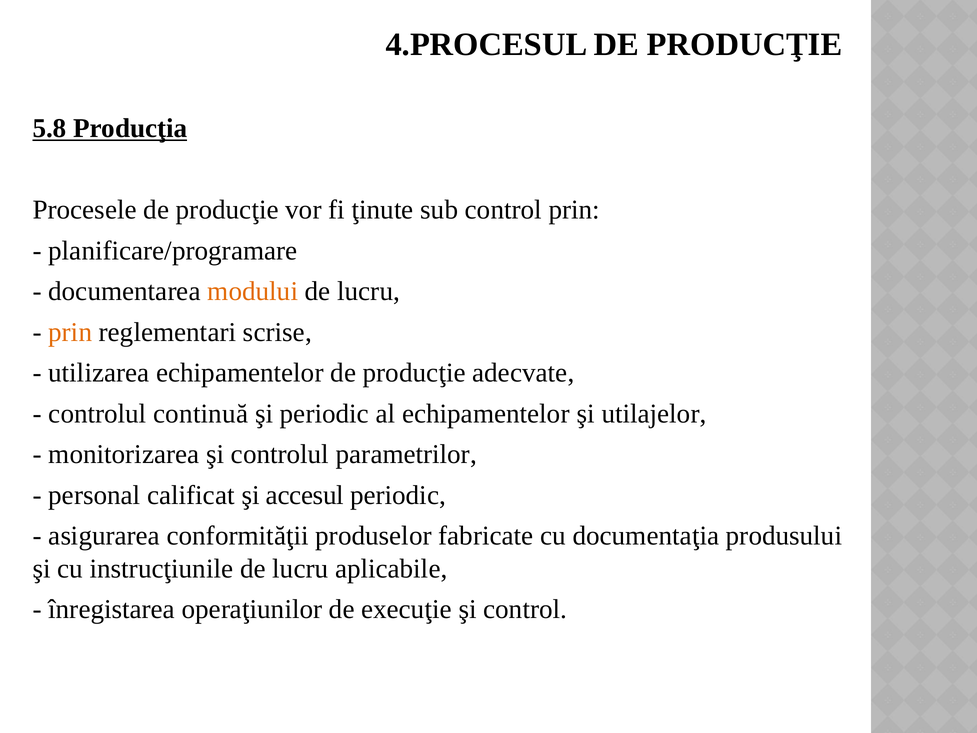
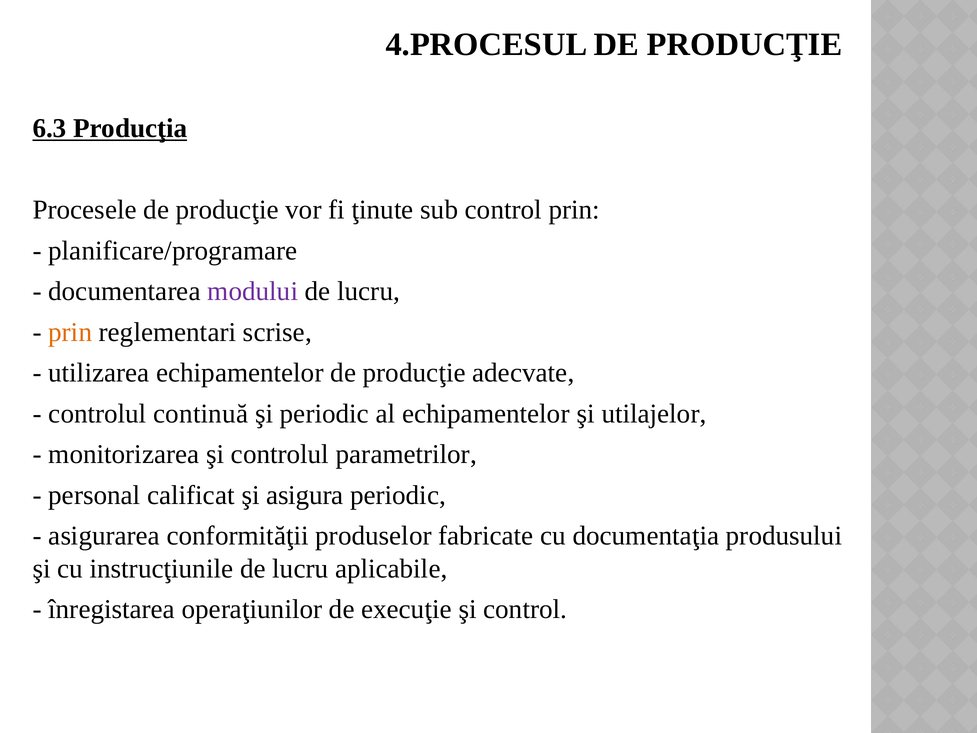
5.8: 5.8 -> 6.3 (50, 128)
modului colour: orange -> purple (253, 291)
accesul: accesul -> asigura (305, 495)
